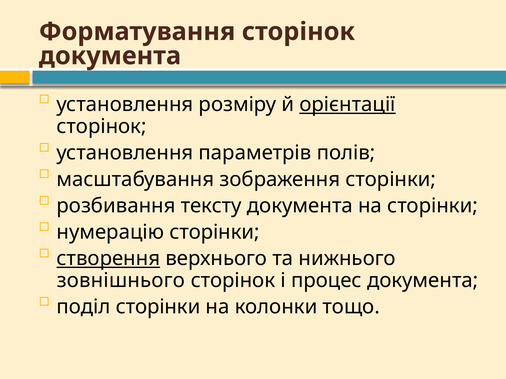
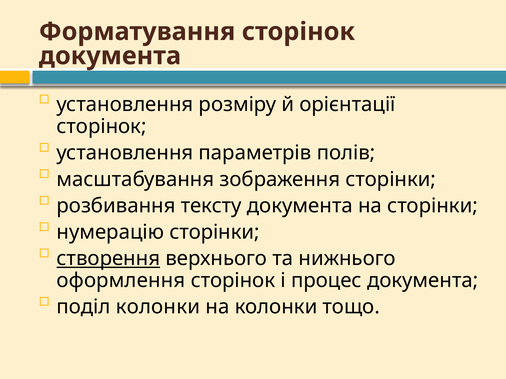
орієнтації underline: present -> none (347, 105)
зовнішнього: зовнішнього -> оформлення (121, 281)
поділ сторінки: сторінки -> колонки (158, 307)
